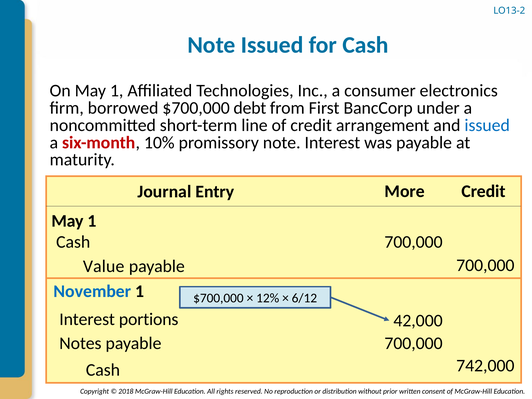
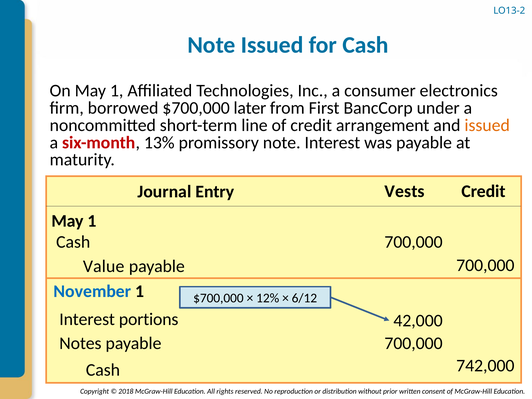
debt: debt -> later (250, 108)
issued colour: blue -> orange (487, 125)
10%: 10% -> 13% (159, 143)
More: More -> Vests (405, 191)
